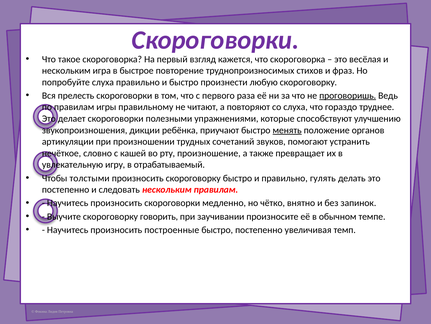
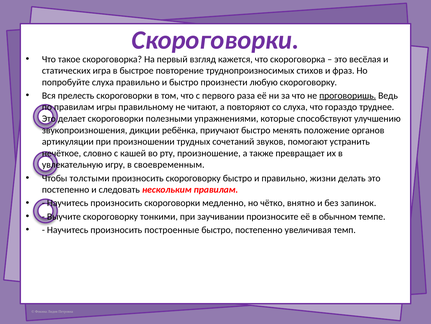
нескольким: нескольким -> статических (66, 71)
менять underline: present -> none (287, 130)
отрабатываемый: отрабатываемый -> своевременным (169, 164)
гулять: гулять -> жизни (323, 178)
говорить: говорить -> тонкими (159, 216)
